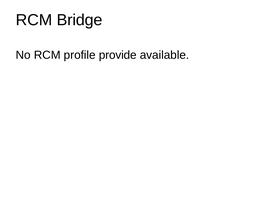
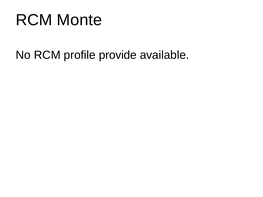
Bridge: Bridge -> Monte (79, 20)
